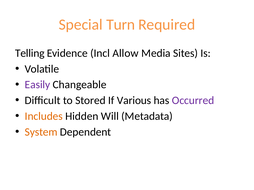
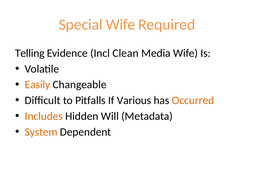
Special Turn: Turn -> Wife (121, 25)
Allow: Allow -> Clean (126, 53)
Media Sites: Sites -> Wife (186, 53)
Easily colour: purple -> orange (37, 85)
Stored: Stored -> Pitfalls (90, 101)
Occurred colour: purple -> orange (193, 101)
